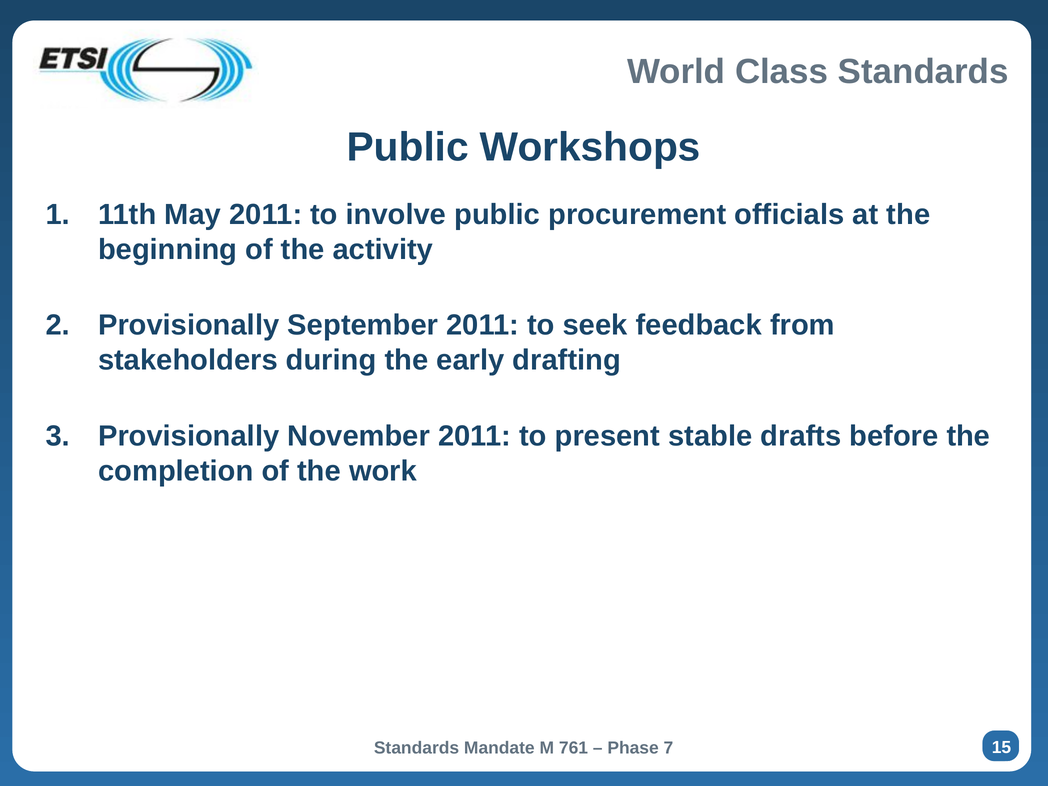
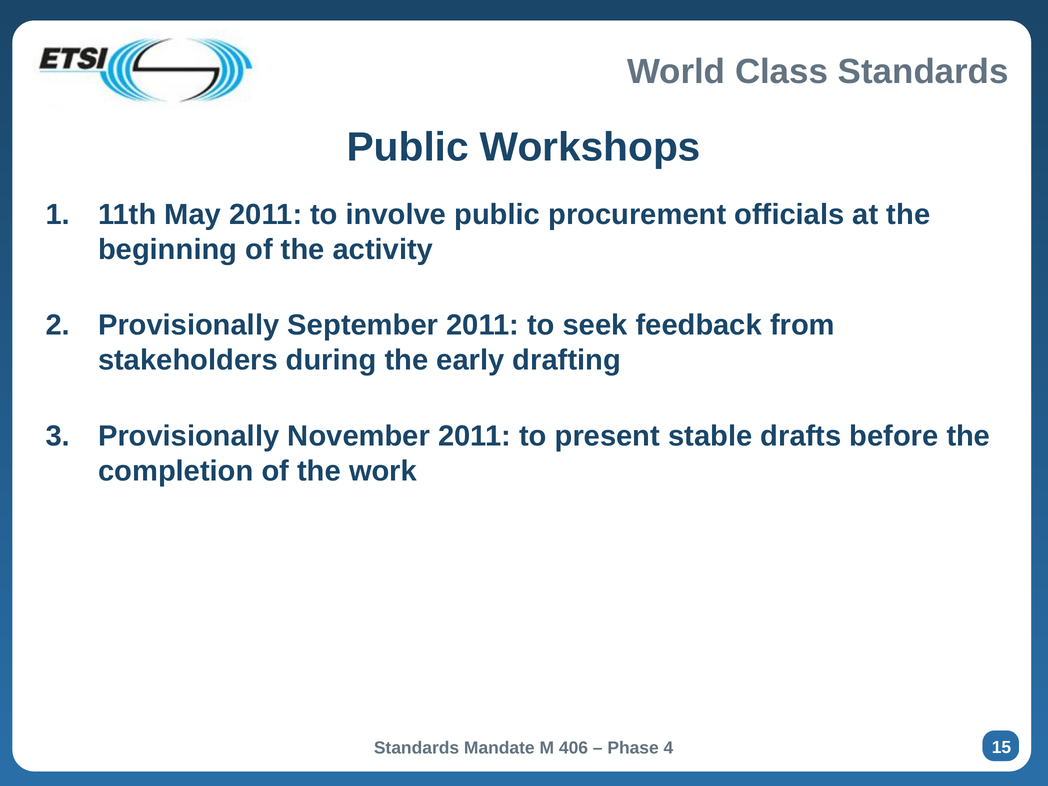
761: 761 -> 406 (573, 748)
7: 7 -> 4 (668, 748)
